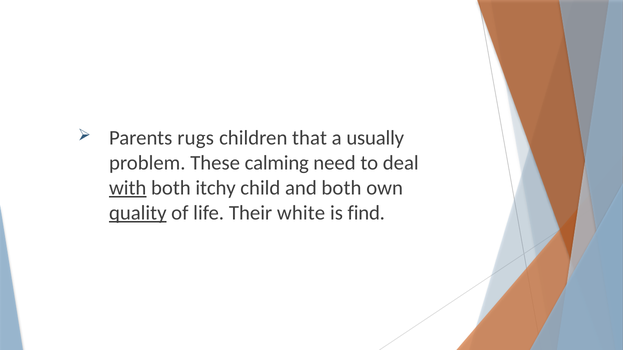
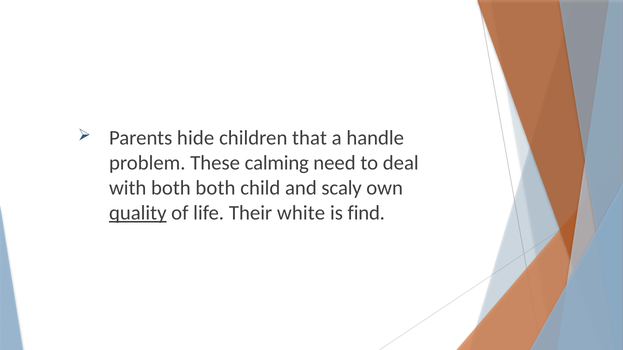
rugs: rugs -> hide (196, 138)
usually: usually -> handle (375, 138)
with underline: present -> none (128, 188)
both itchy: itchy -> both (215, 188)
and both: both -> scaly (342, 188)
